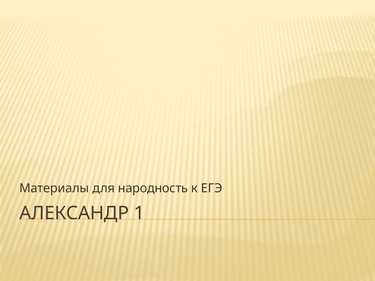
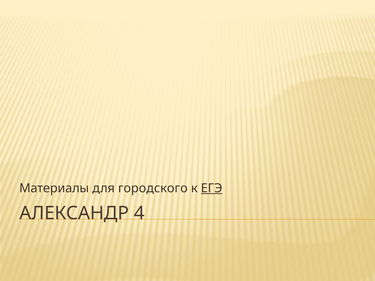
народность: народность -> городского (153, 188)
ЕГЭ underline: none -> present (212, 188)
1: 1 -> 4 (139, 213)
